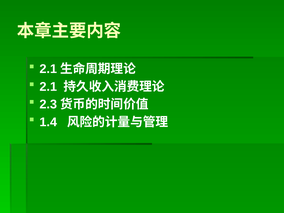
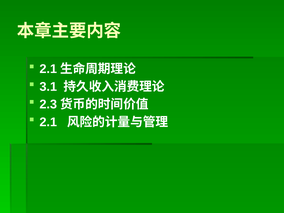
2.1: 2.1 -> 3.1 (48, 87)
1.4: 1.4 -> 2.1 (48, 122)
